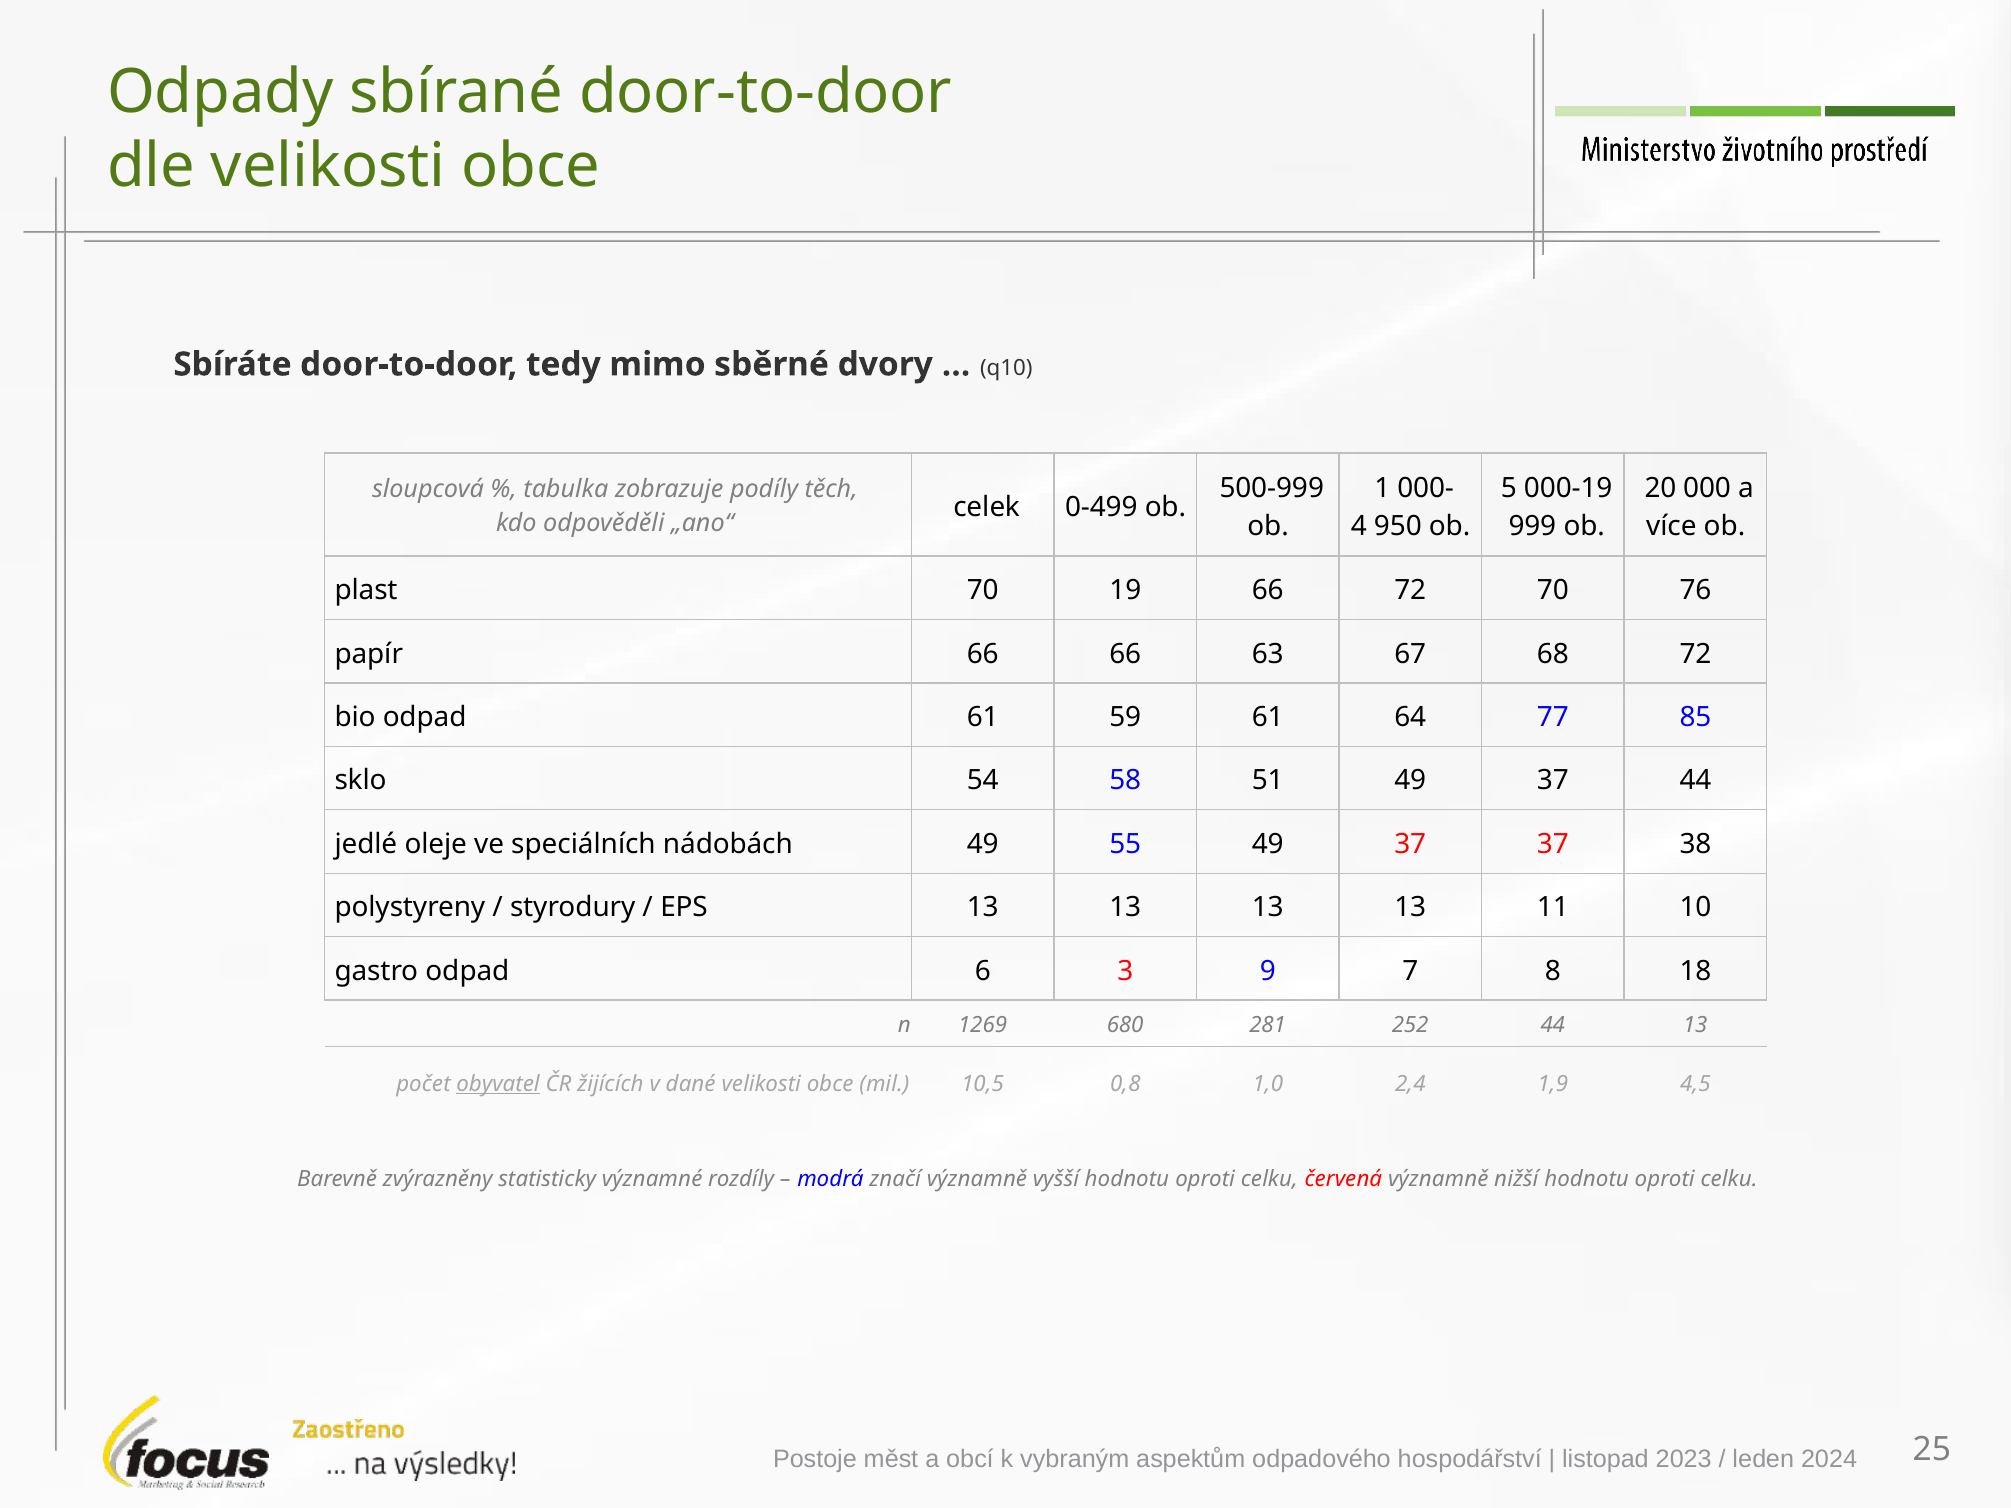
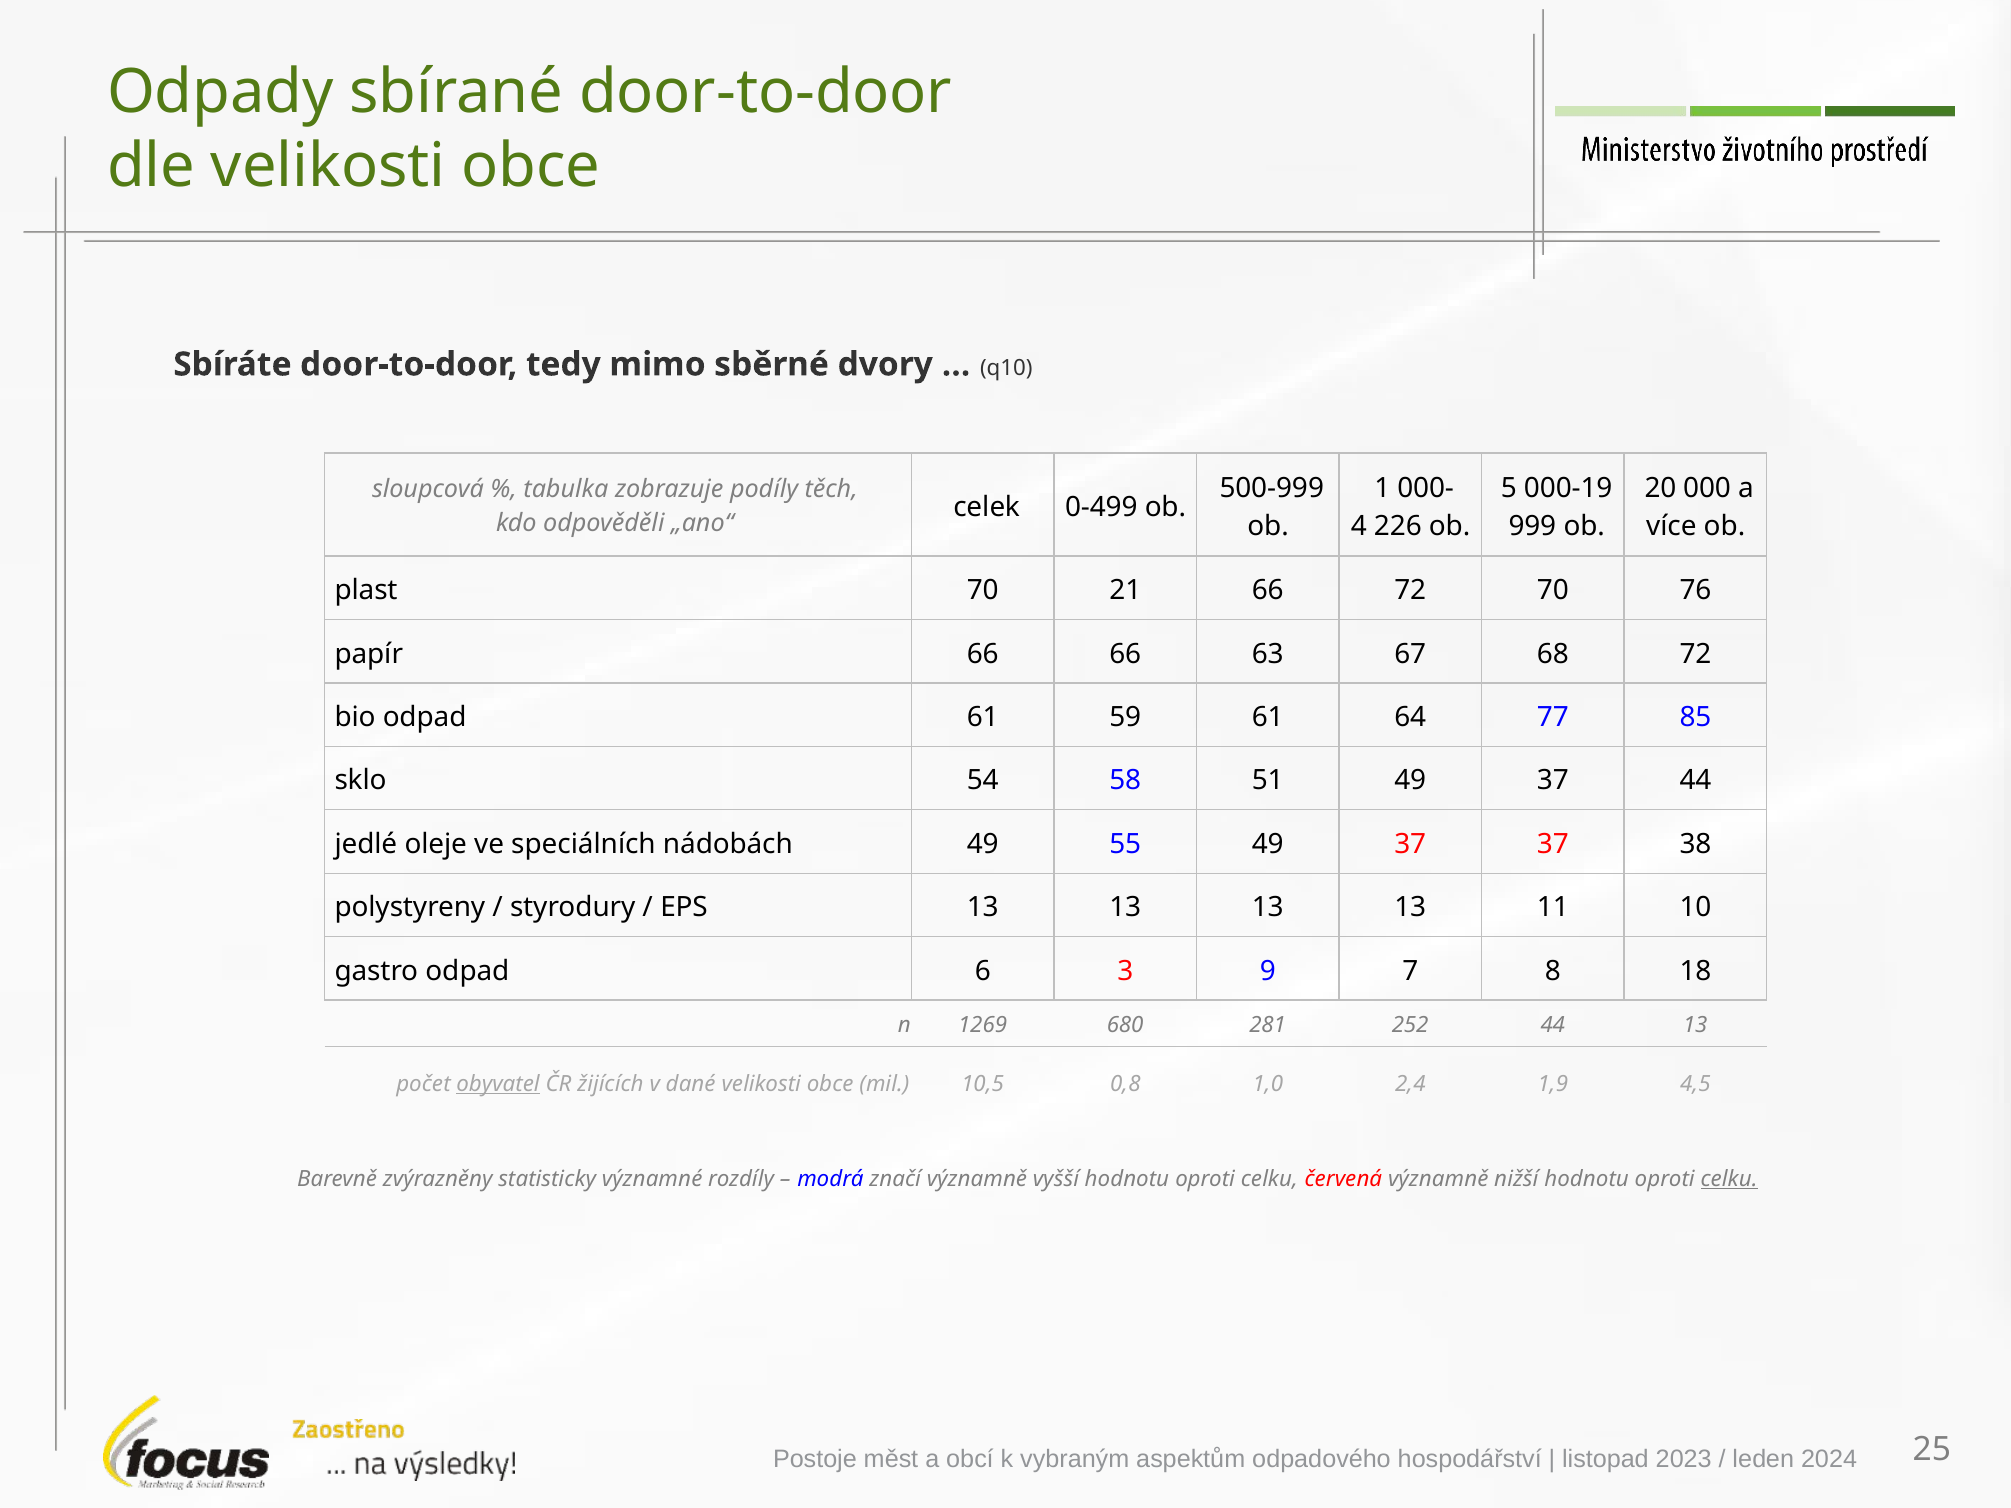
950: 950 -> 226 (1398, 526)
19: 19 -> 21 (1125, 591)
celku underline: none -> present (1729, 1179)
